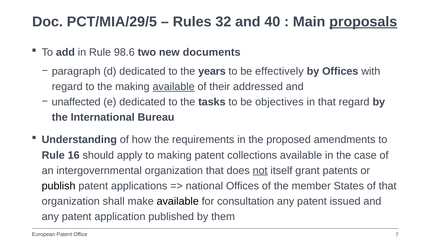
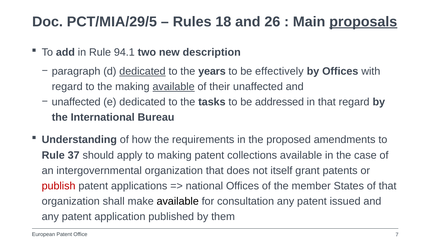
32: 32 -> 18 (223, 22)
40: 40 -> 26 (272, 22)
98.6: 98.6 -> 94.1 (124, 52)
documents: documents -> description (212, 52)
dedicated underline: none -> present (142, 71)
their addressed: addressed -> unaffected (258, 87)
objectives: objectives -> addressed (280, 102)
16: 16 -> 37 (74, 155)
not underline: present -> none (260, 171)
publish colour: black -> red (59, 186)
